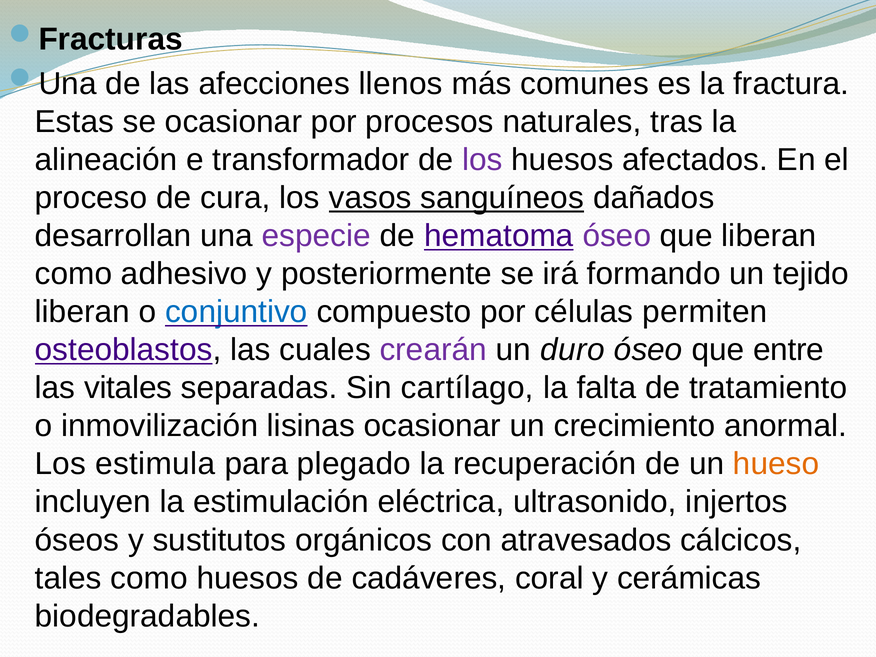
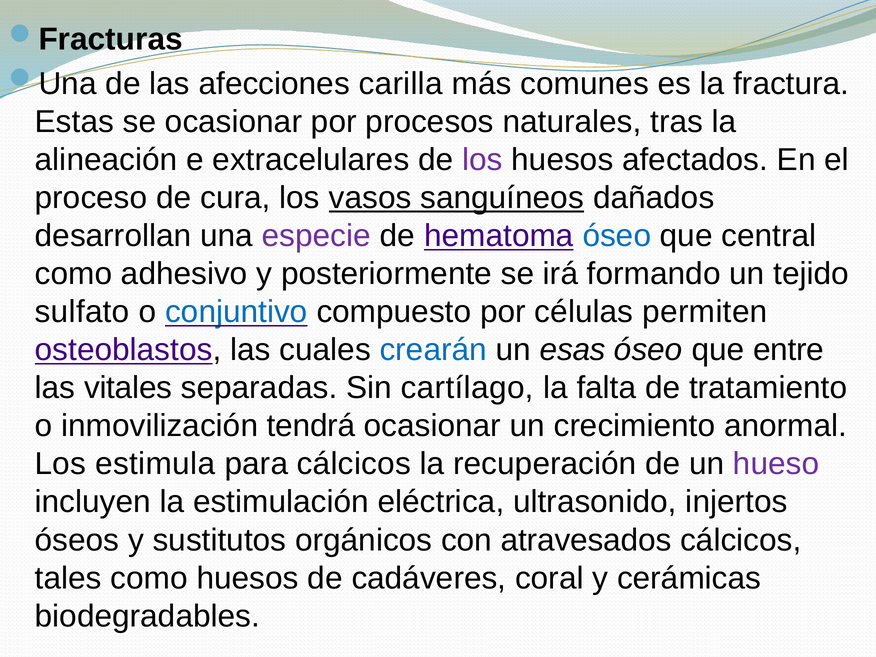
llenos: llenos -> carilla (401, 84)
transformador: transformador -> extracelulares (311, 160)
óseo colour: purple -> blue (617, 236)
que liberan: liberan -> central (769, 236)
liberan: liberan -> sulfato (82, 312)
crearán colour: purple -> blue (433, 350)
duro: duro -> esas (573, 350)
lisinas: lisinas -> tendrá (311, 426)
para plegado: plegado -> cálcicos (354, 464)
hueso colour: orange -> purple (776, 464)
